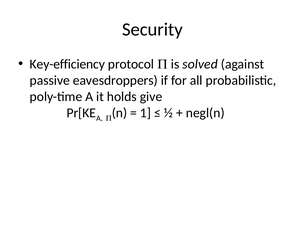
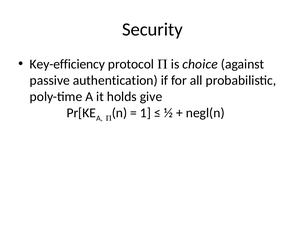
solved: solved -> choice (200, 64)
eavesdroppers: eavesdroppers -> authentication (115, 80)
